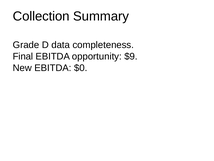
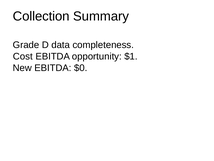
Final: Final -> Cost (23, 56)
$9: $9 -> $1 (131, 56)
